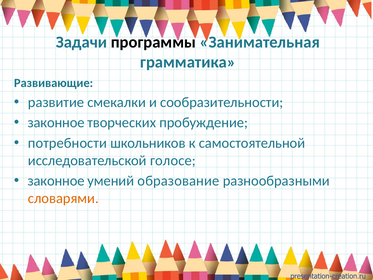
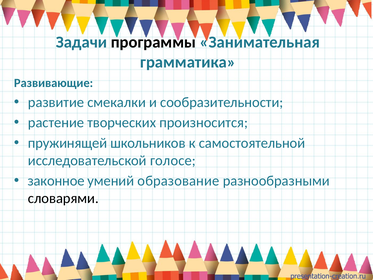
законное: законное -> растение (56, 123)
пробуждение: пробуждение -> произносится (204, 123)
потребности: потребности -> пружинящей (68, 143)
словарями colour: orange -> black (63, 198)
